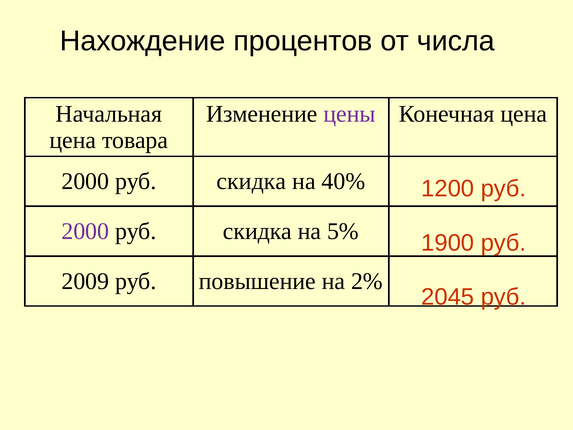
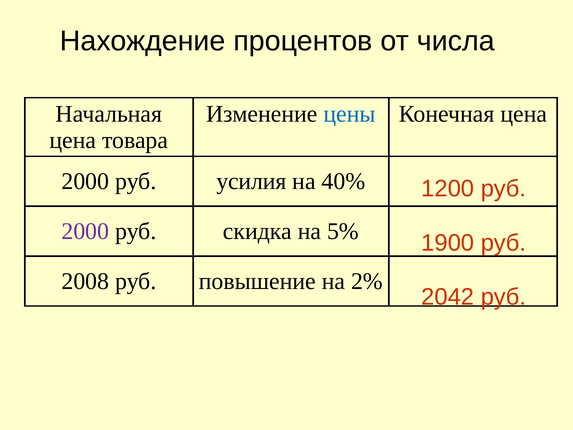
цены colour: purple -> blue (349, 114)
скидка: скидка -> усилия (251, 181)
2009: 2009 -> 2008 (85, 281)
2045: 2045 -> 2042 (448, 297)
